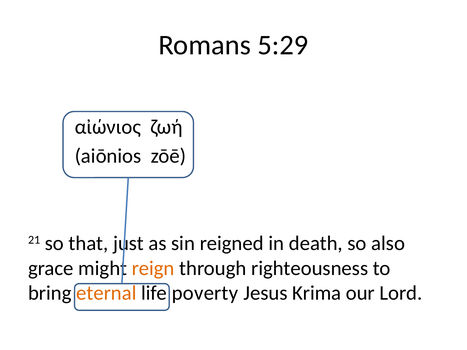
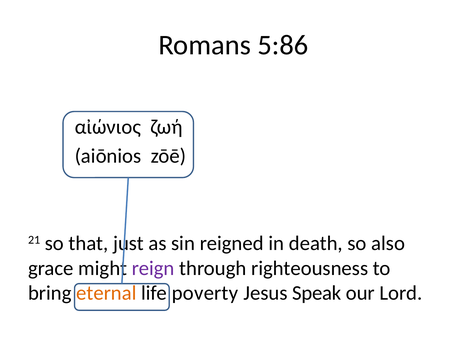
5:29: 5:29 -> 5:86 (283, 45)
reign colour: orange -> purple (153, 268)
Krima: Krima -> Speak (317, 293)
